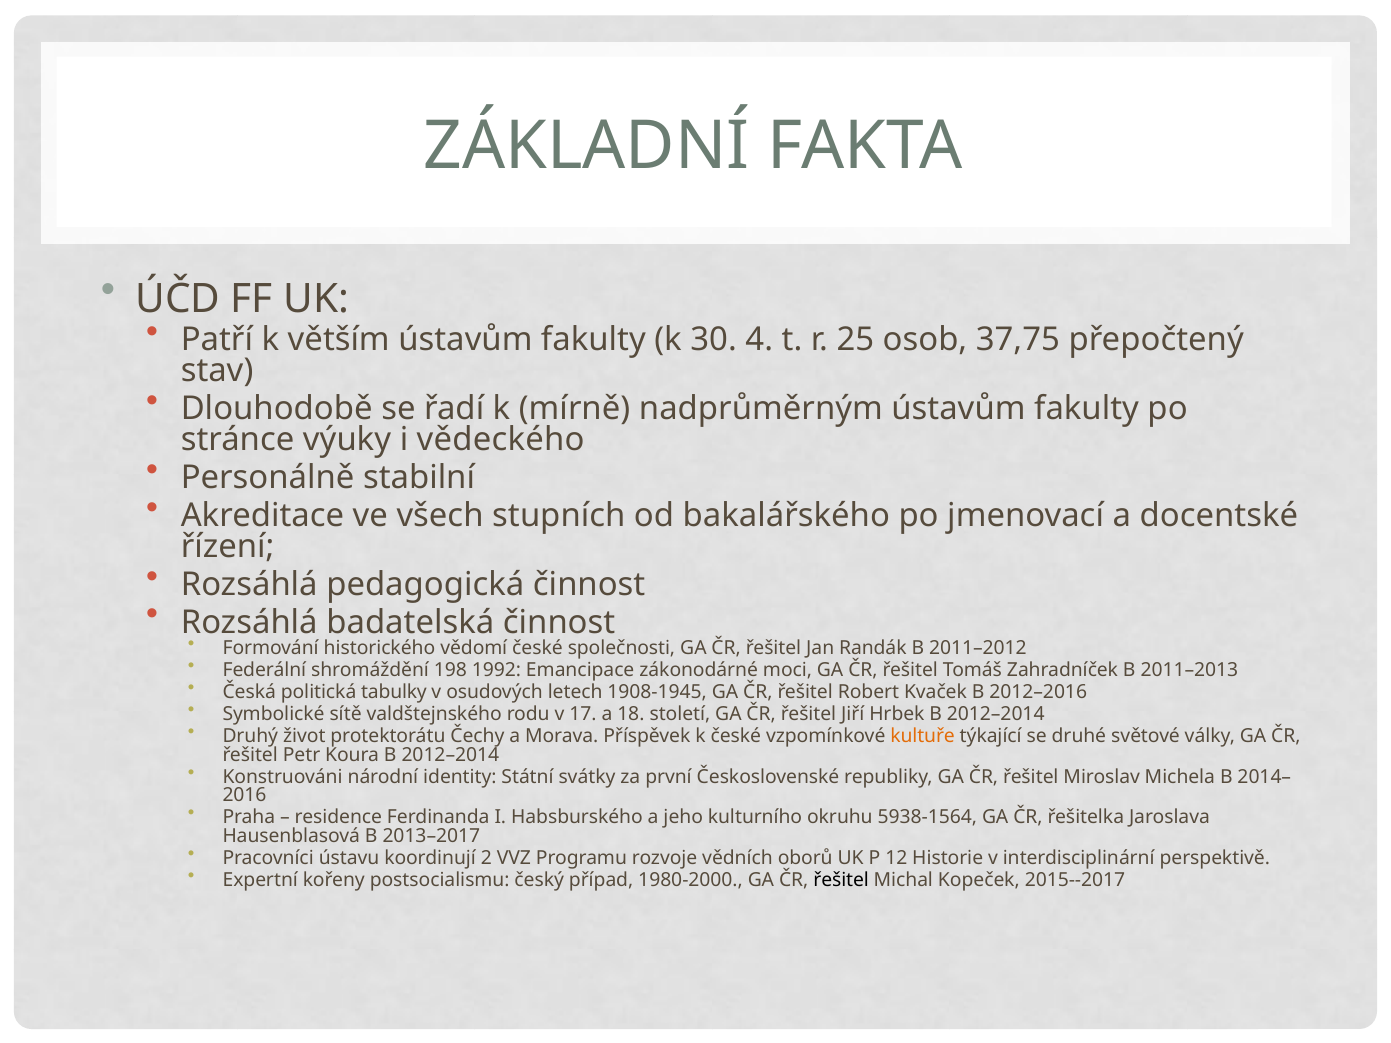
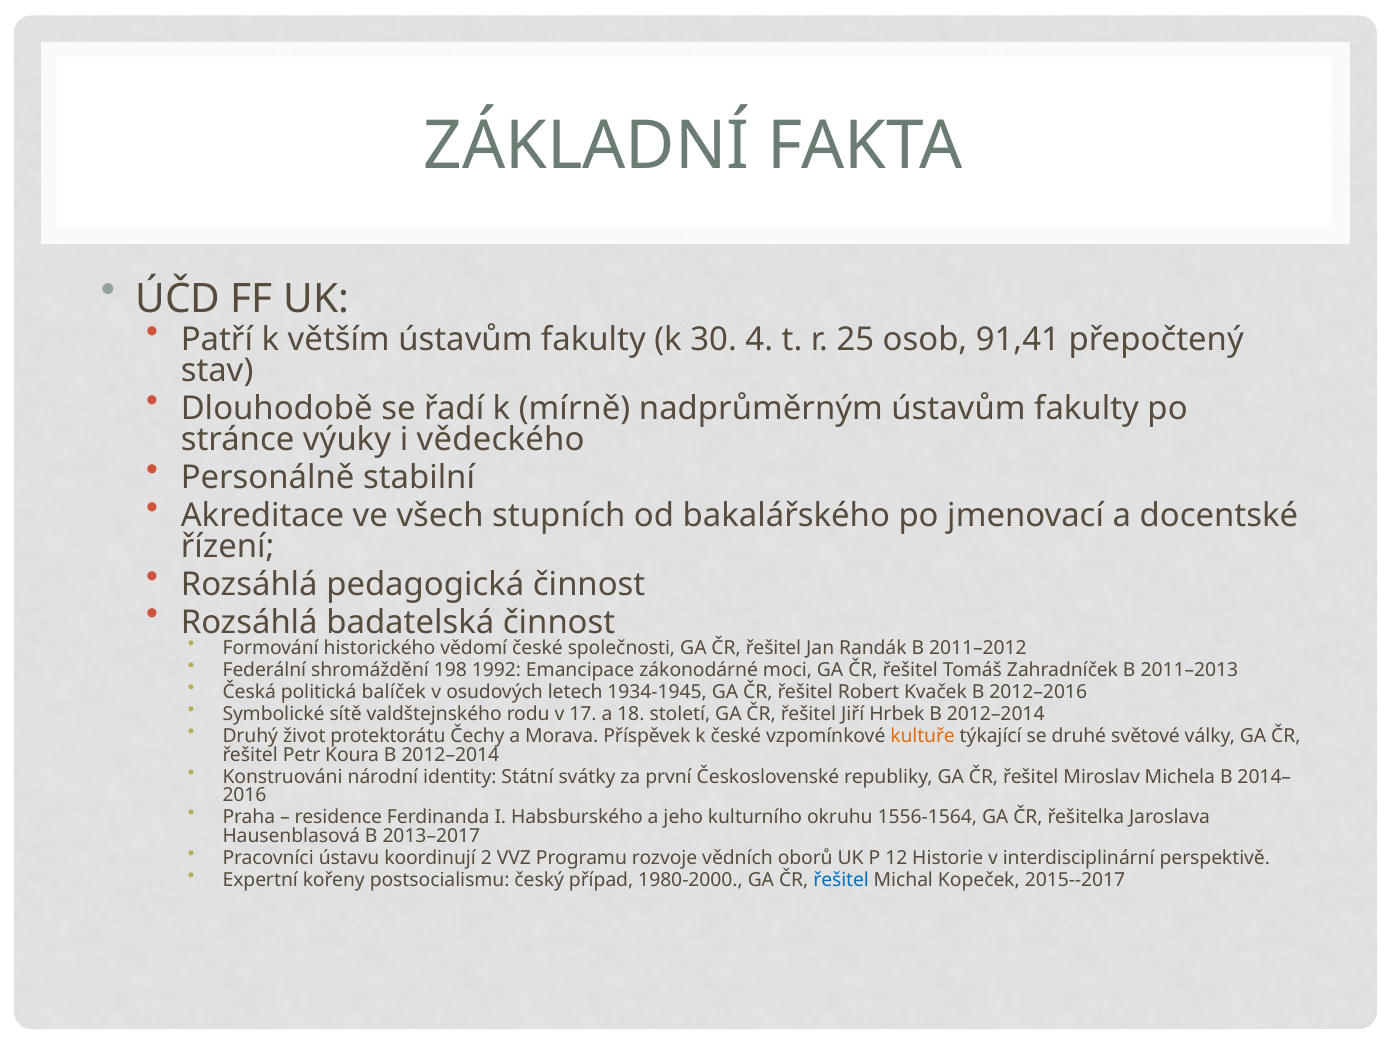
37,75: 37,75 -> 91,41 (1018, 339)
tabulky: tabulky -> balíček (394, 693)
1908-1945: 1908-1945 -> 1934-1945 (657, 693)
5938-1564: 5938-1564 -> 1556-1564 (927, 818)
řešitel colour: black -> blue (841, 880)
